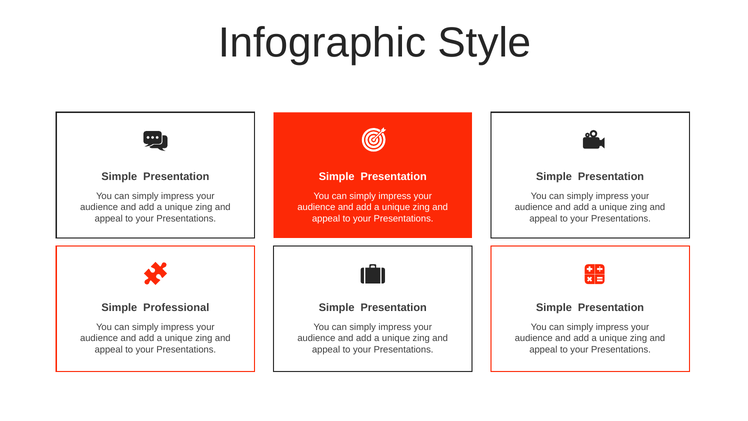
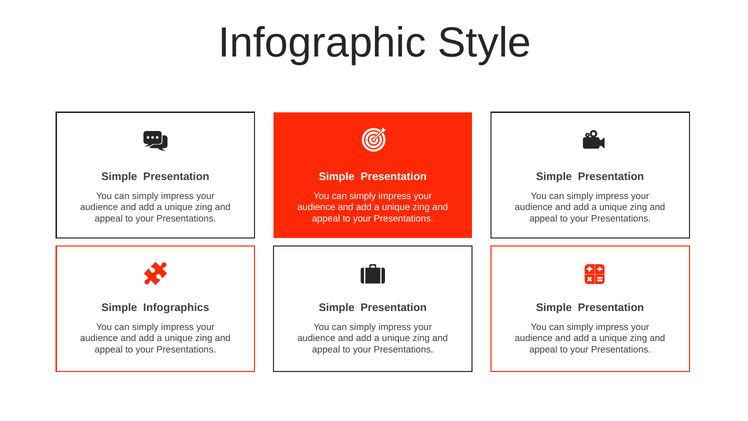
Professional: Professional -> Infographics (176, 308)
